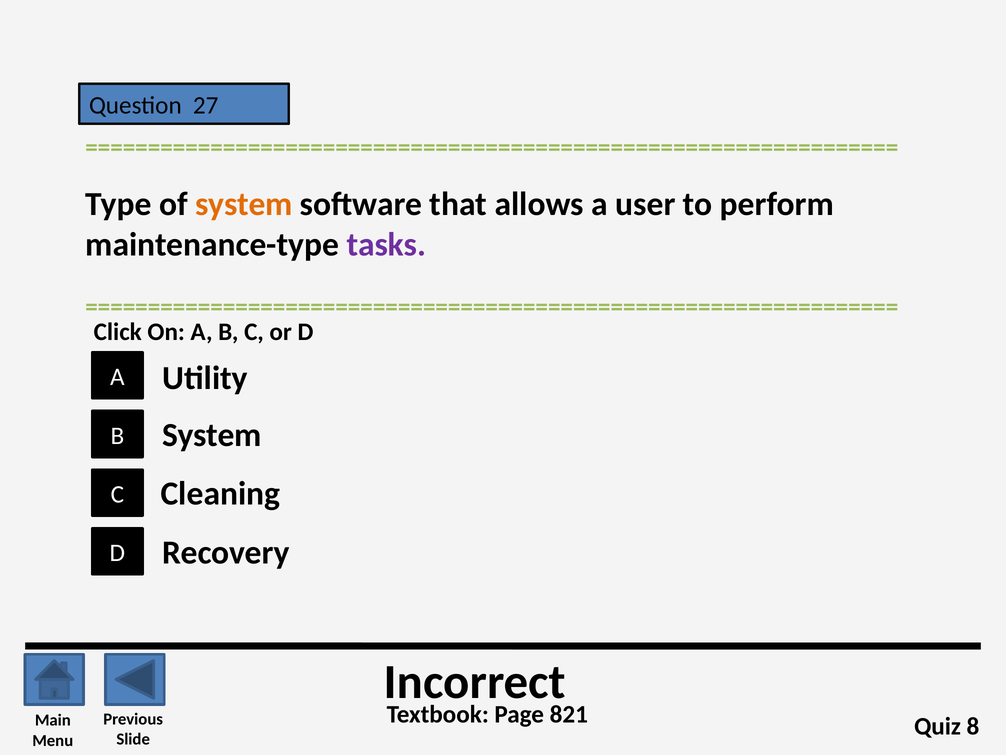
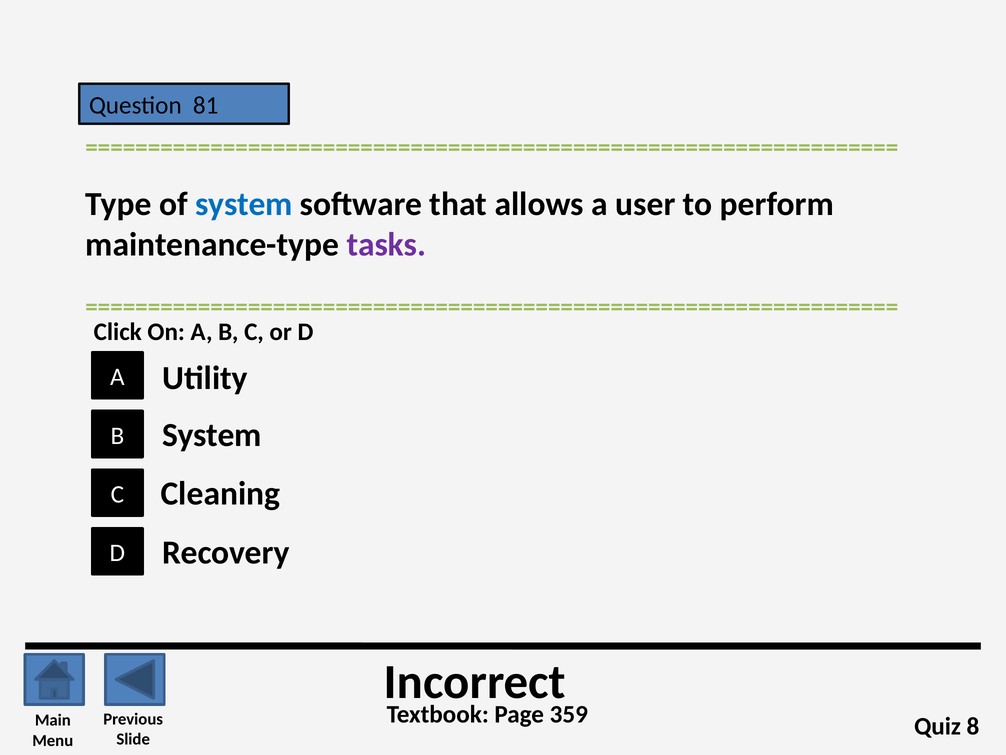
27: 27 -> 81 (206, 106)
system colour: orange -> blue (244, 204)
821: 821 -> 359 (569, 714)
